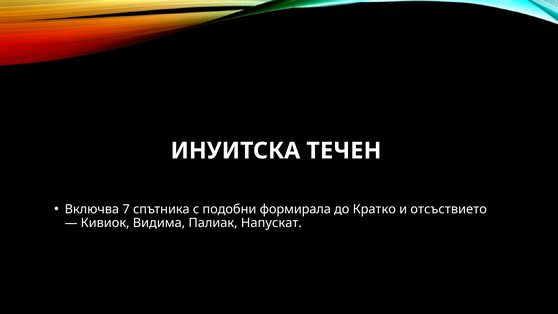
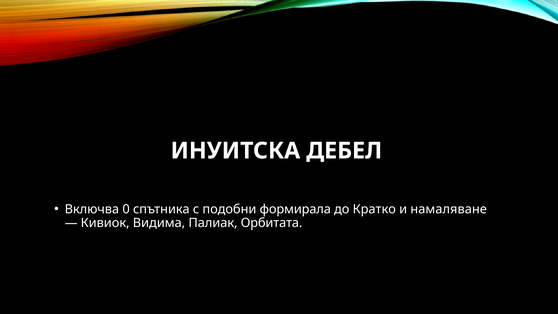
ТЕЧЕН: ТЕЧЕН -> ДЕБЕЛ (344, 151)
7: 7 -> 0 (126, 209)
отсъствието: отсъствието -> намаляване (449, 209)
Напускат: Напускат -> Орбитата (272, 223)
